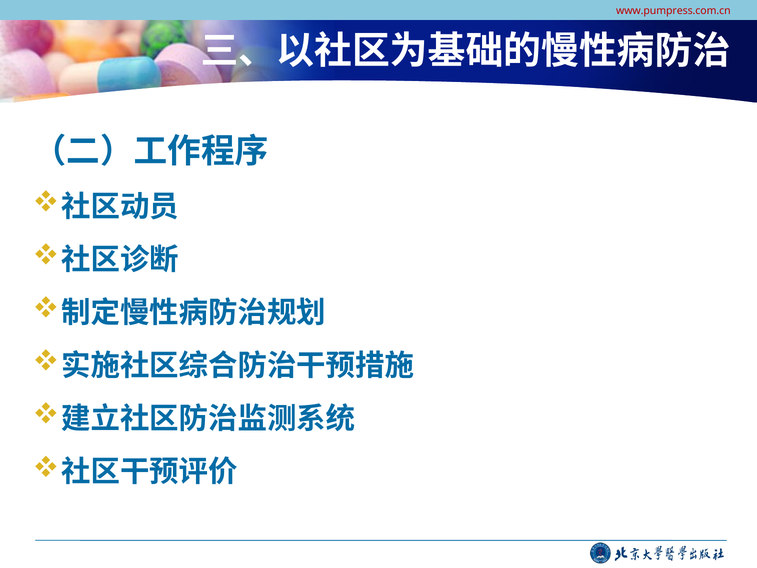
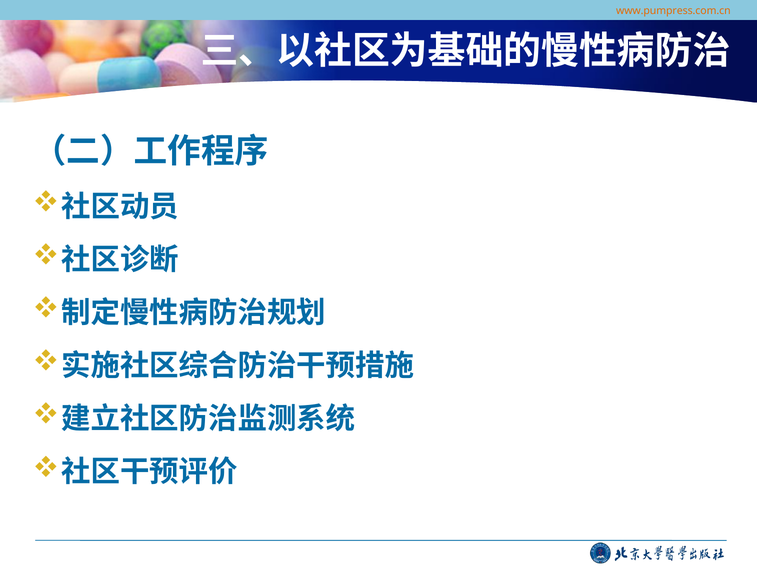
www.pumpress.com.cn colour: red -> orange (673, 11)
